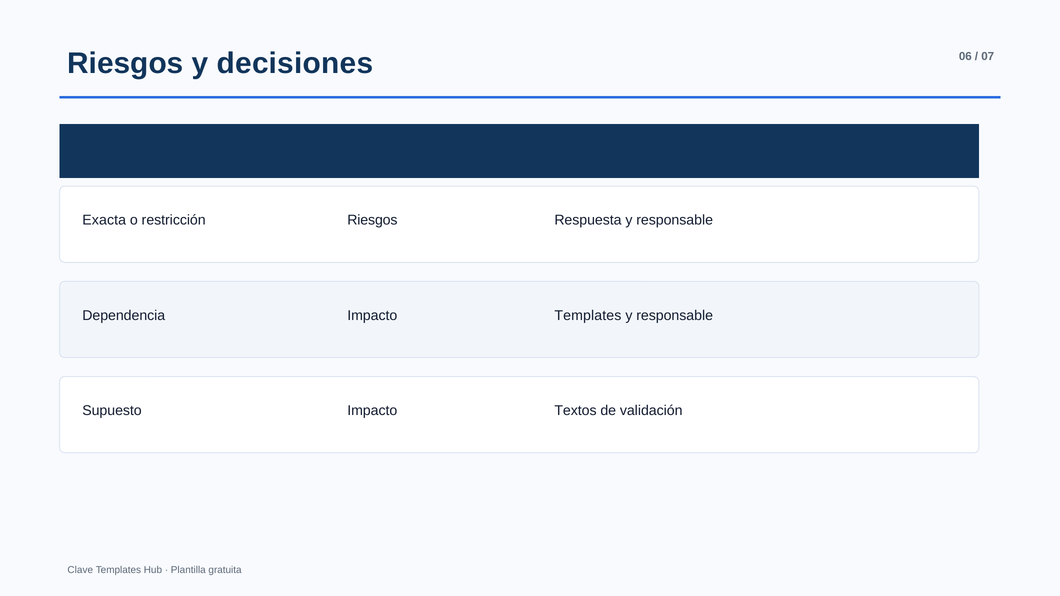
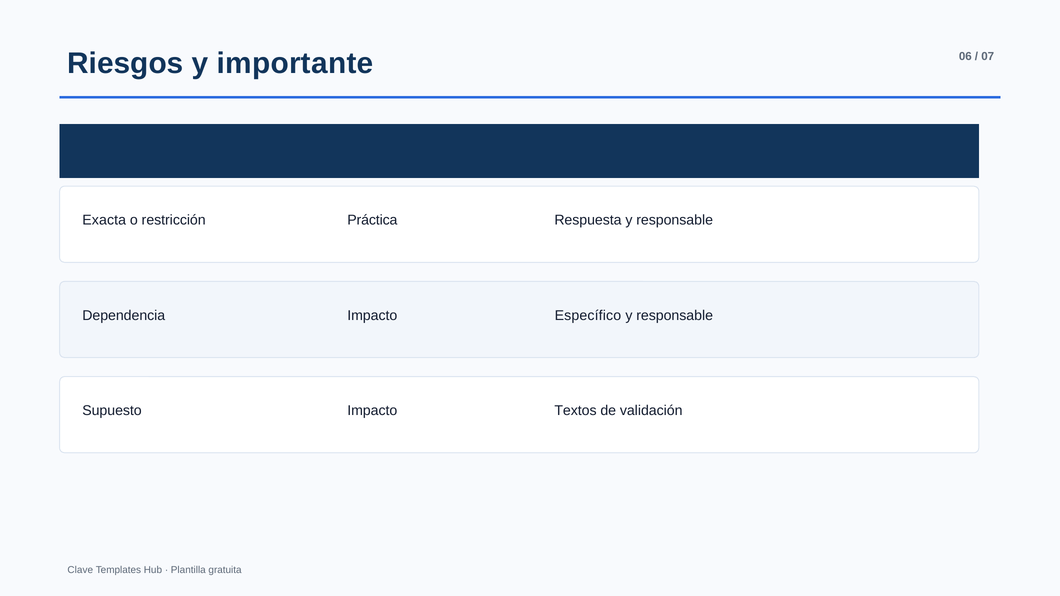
decisiones: decisiones -> importante (295, 64)
restricción Riesgos: Riesgos -> Práctica (372, 220)
Impacto Templates: Templates -> Específico (588, 316)
